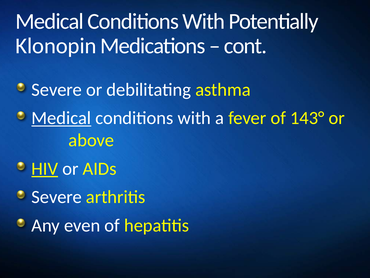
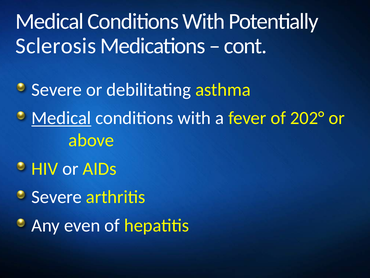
Klonopin: Klonopin -> Sclerosis (56, 46)
143°: 143° -> 202° (307, 118)
HIV underline: present -> none (45, 168)
